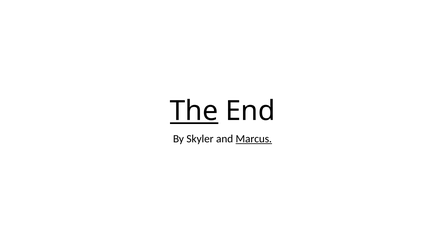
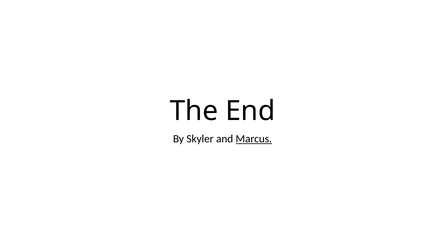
The underline: present -> none (194, 111)
